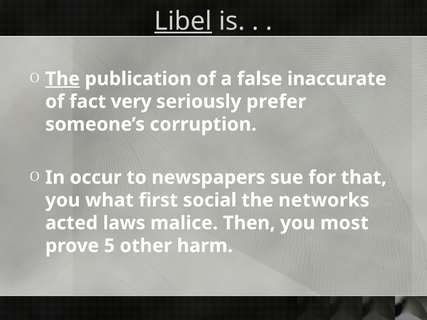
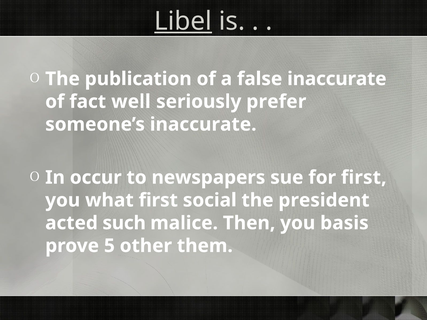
The underline: present -> none (63, 79)
very: very -> well (131, 102)
someone’s corruption: corruption -> inaccurate (203, 124)
for that: that -> first (364, 178)
networks: networks -> president (324, 200)
laws: laws -> such (124, 223)
most: most -> basis (344, 223)
harm: harm -> them (205, 246)
